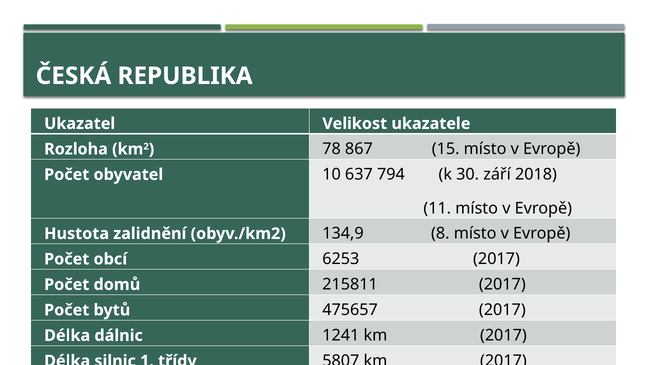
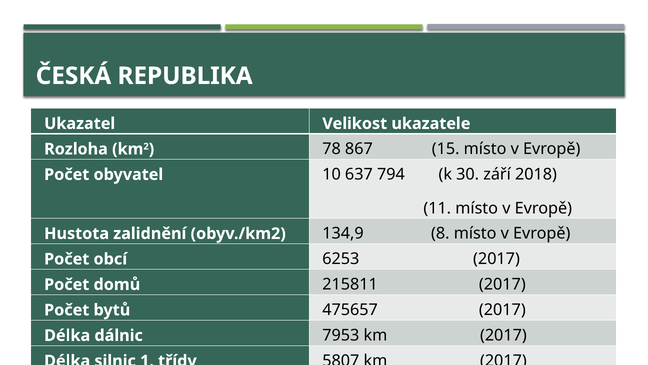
1241: 1241 -> 7953 (341, 335)
